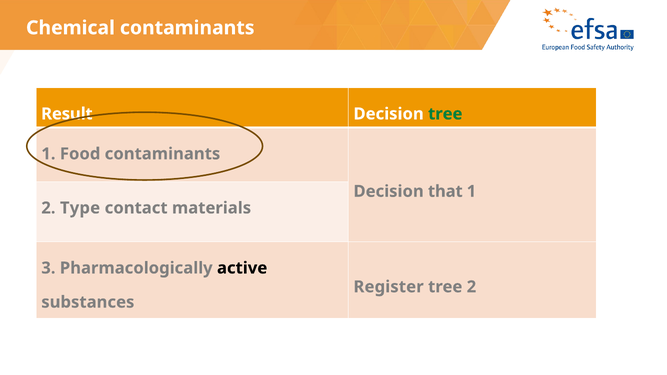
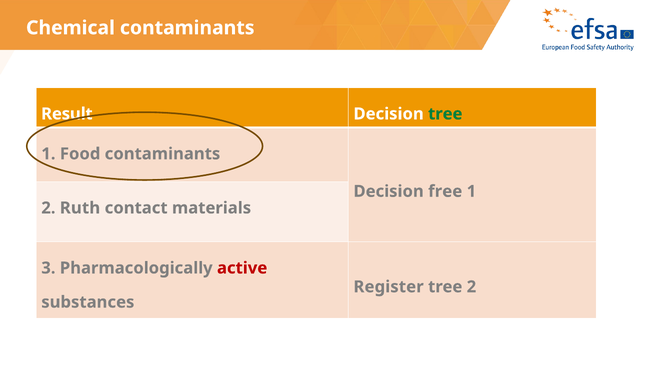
that: that -> free (445, 191)
Type: Type -> Ruth (80, 208)
active colour: black -> red (242, 268)
